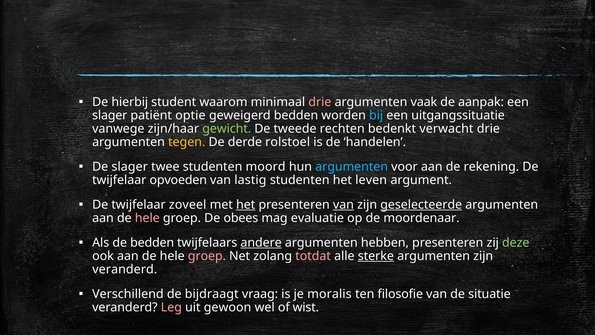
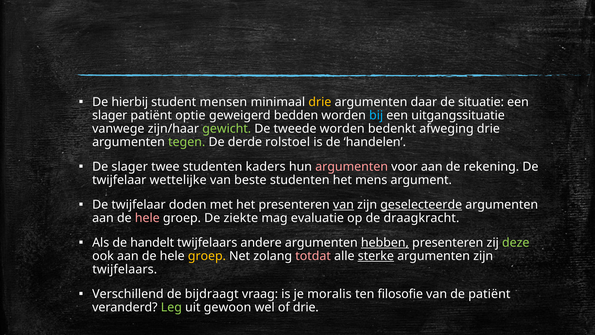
waarom: waarom -> mensen (223, 102)
drie colour: pink -> yellow (320, 102)
vaak: vaak -> daar (424, 102)
aanpak: aanpak -> situatie (481, 102)
tweede rechten: rechten -> worden (342, 129)
verwacht: verwacht -> afweging (446, 129)
tegen colour: yellow -> light green (187, 142)
moord: moord -> kaders (266, 167)
argumenten colour: light blue -> pink (352, 167)
opvoeden: opvoeden -> wettelijke (178, 180)
lastig: lastig -> beste (250, 180)
leven: leven -> mens (371, 180)
zoveel: zoveel -> doden (188, 205)
het underline: present -> none (246, 205)
obees: obees -> ziekte (241, 218)
moordenaar: moordenaar -> draagkracht (421, 218)
de bedden: bedden -> handelt (152, 242)
andere underline: present -> none (261, 242)
hebben underline: none -> present (385, 242)
groep colour: pink -> yellow (207, 256)
veranderd: veranderd -> twijfelaars (125, 269)
de situatie: situatie -> patiënt (489, 294)
Leg colour: pink -> light green (171, 307)
of wist: wist -> drie (306, 307)
